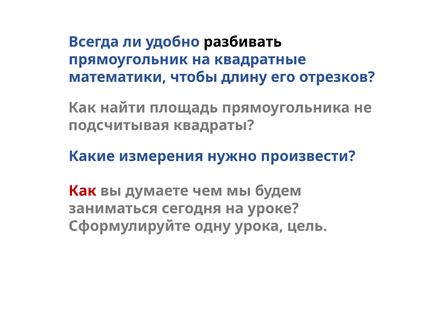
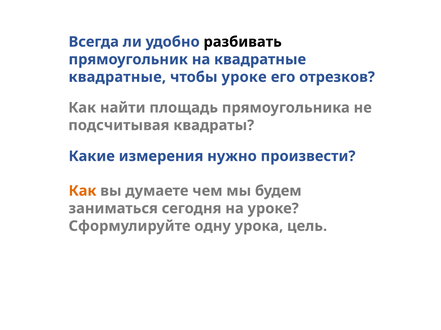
математики: математики -> квадратные (117, 77)
чтобы длину: длину -> уроке (244, 77)
Как colour: red -> orange (82, 191)
